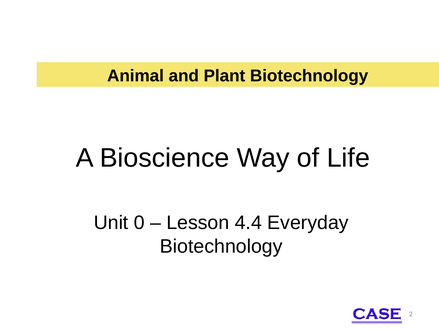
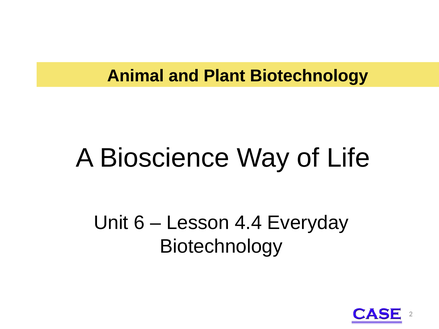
0: 0 -> 6 (139, 223)
